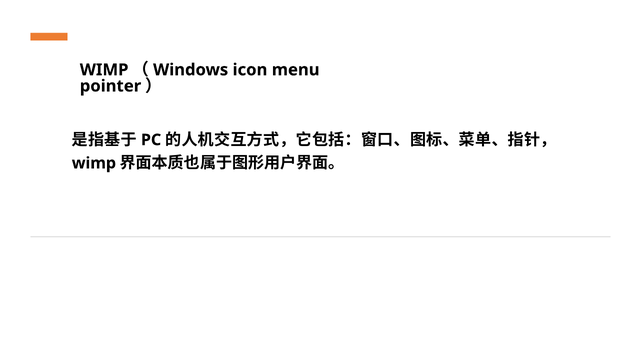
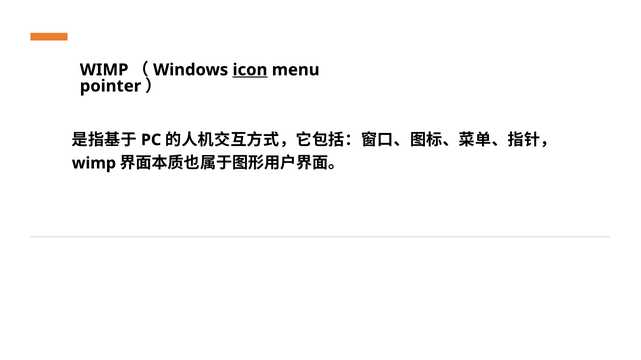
icon underline: none -> present (250, 70)
